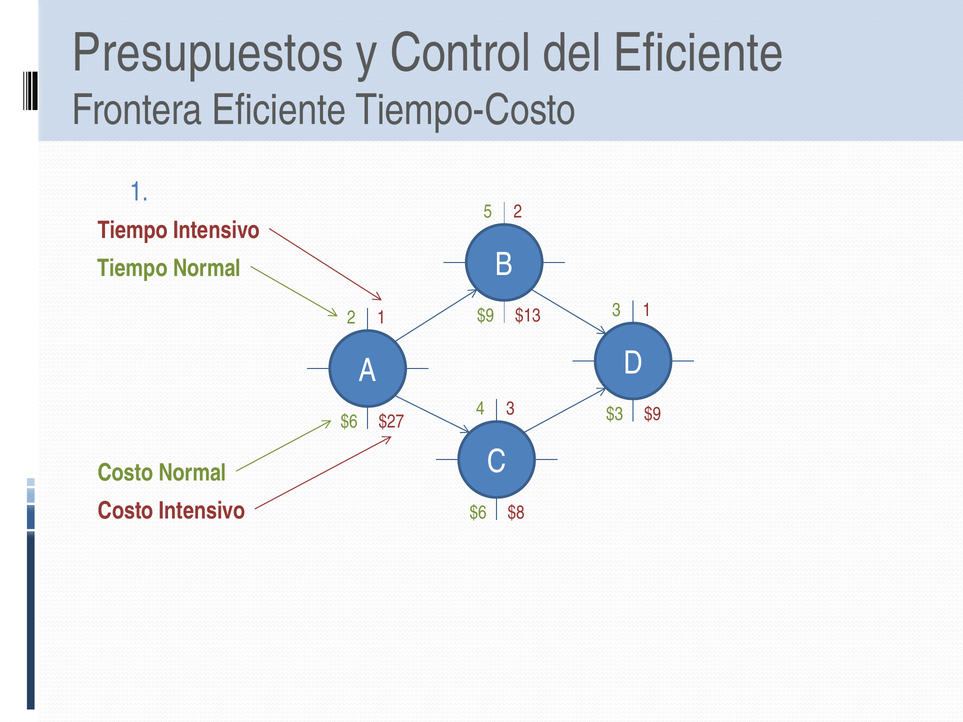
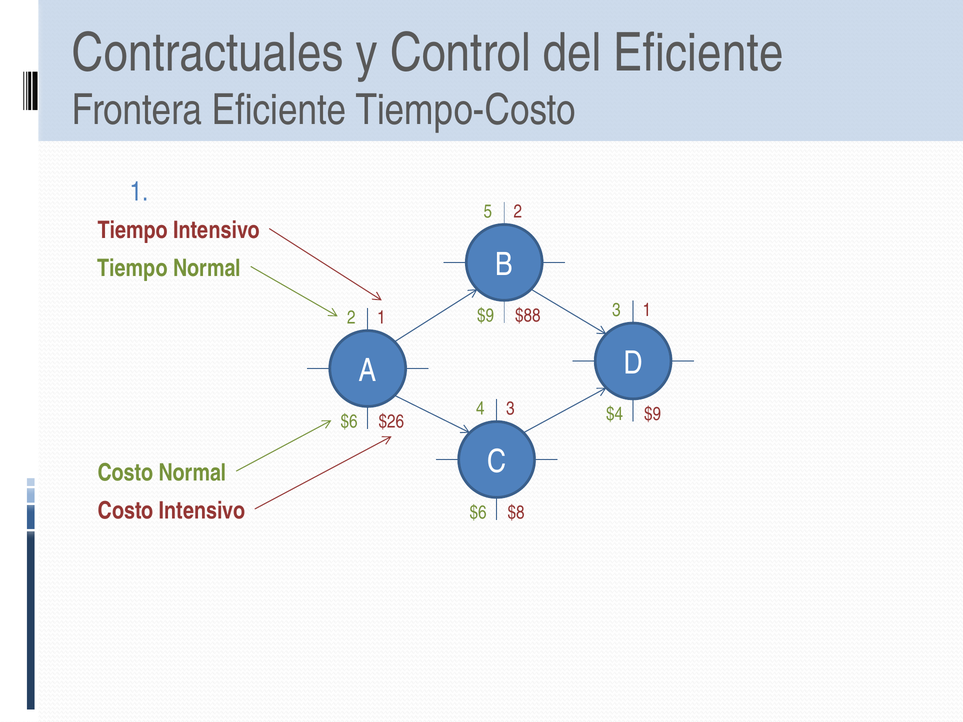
Presupuestos: Presupuestos -> Contractuales (208, 53)
$13: $13 -> $88 (528, 316)
$3: $3 -> $4 (615, 414)
$27: $27 -> $26 (392, 422)
